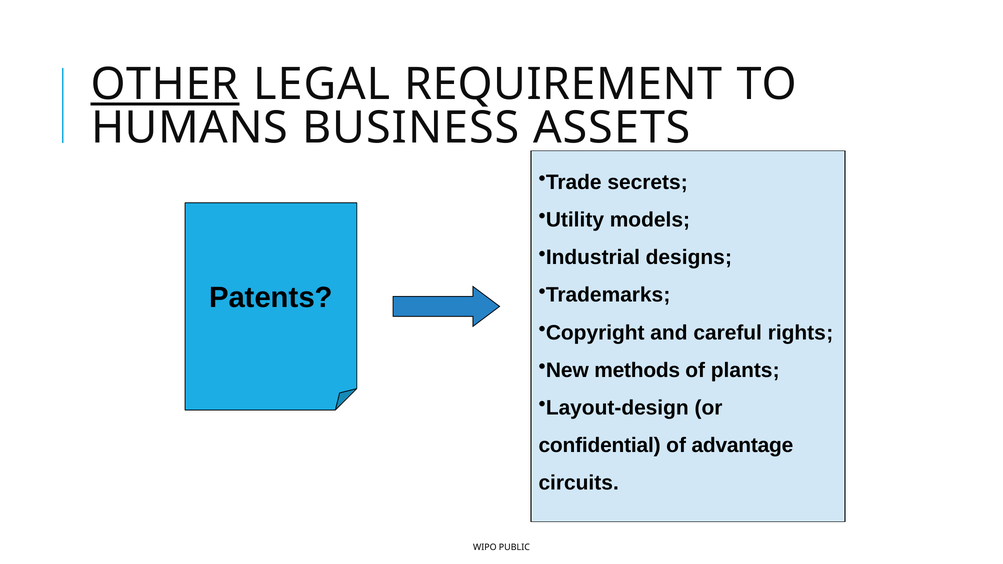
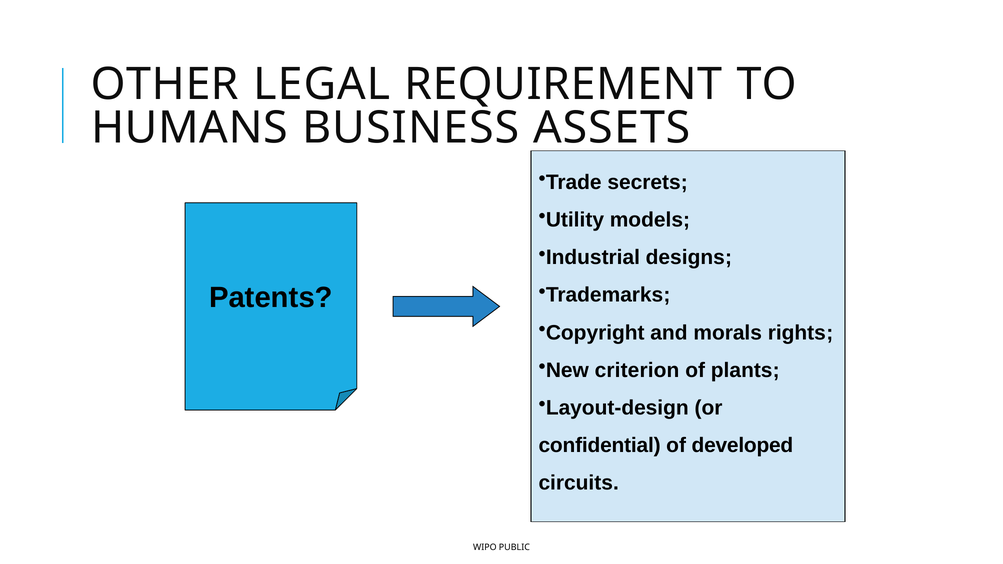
OTHER underline: present -> none (165, 85)
careful: careful -> morals (728, 333)
methods: methods -> criterion (637, 370)
advantage: advantage -> developed (742, 446)
